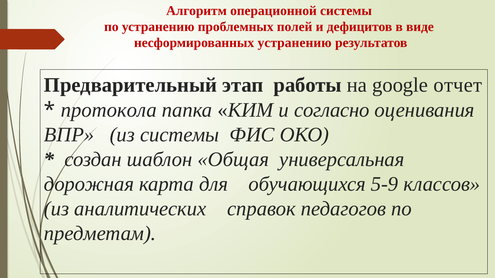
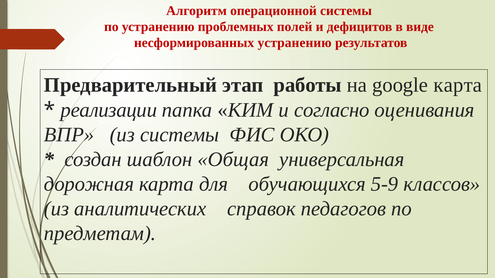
google отчет: отчет -> карта (458, 85)
протокола: протокола -> реализации (109, 110)
